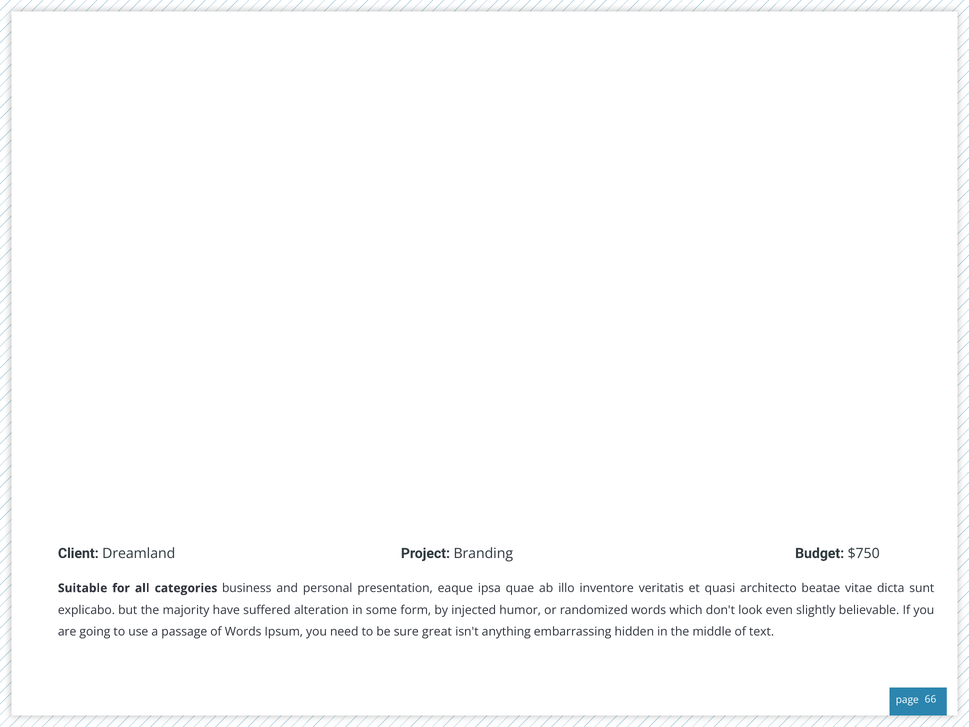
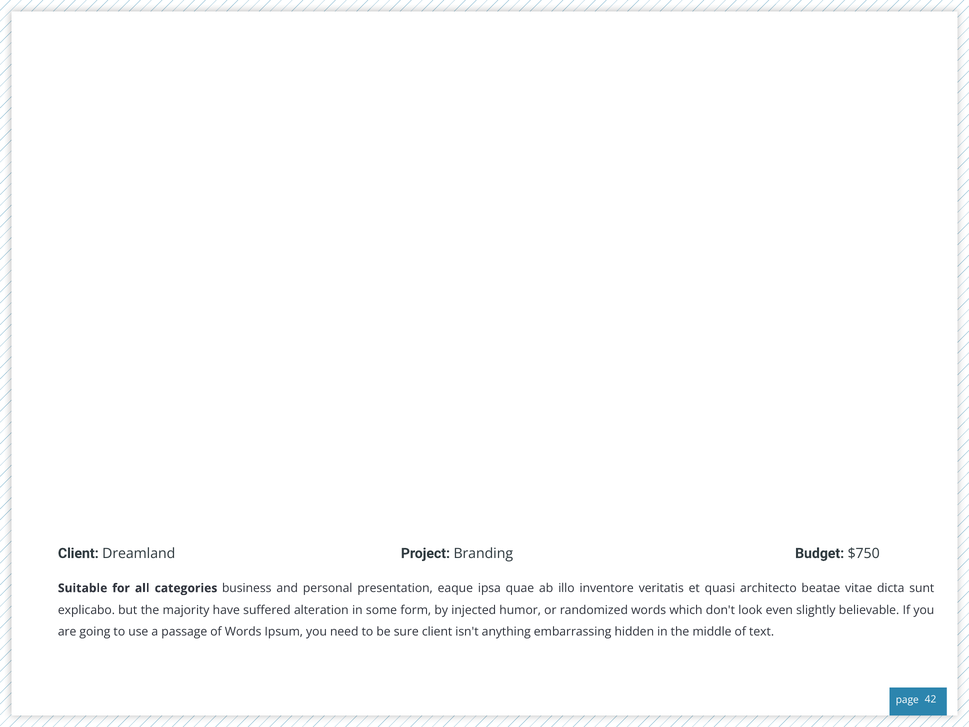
sure great: great -> client (437, 632)
66: 66 -> 42 (931, 699)
